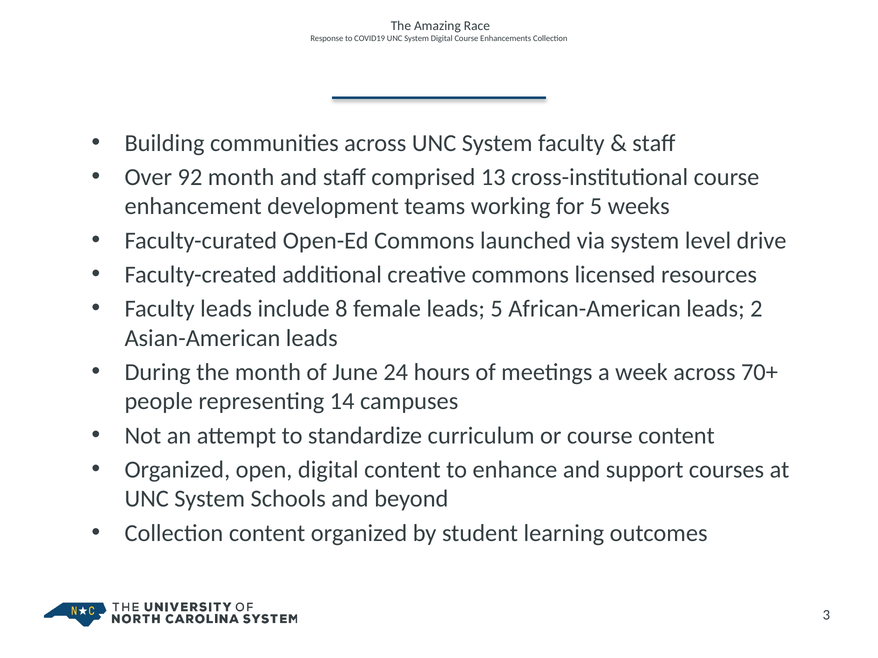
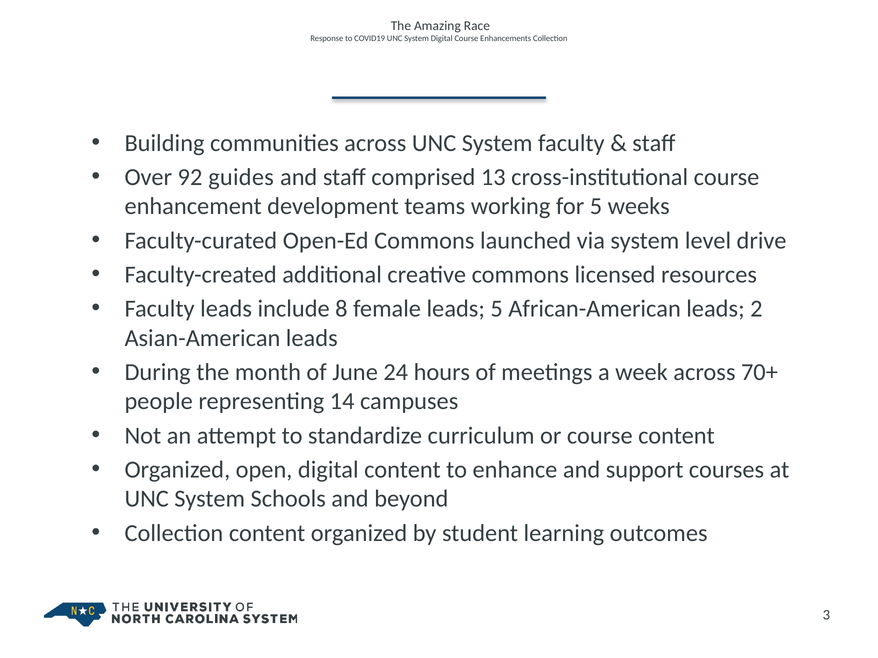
92 month: month -> guides (241, 177)
